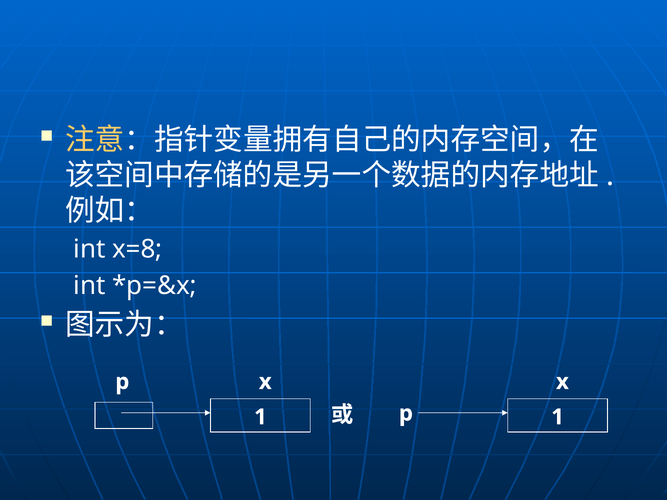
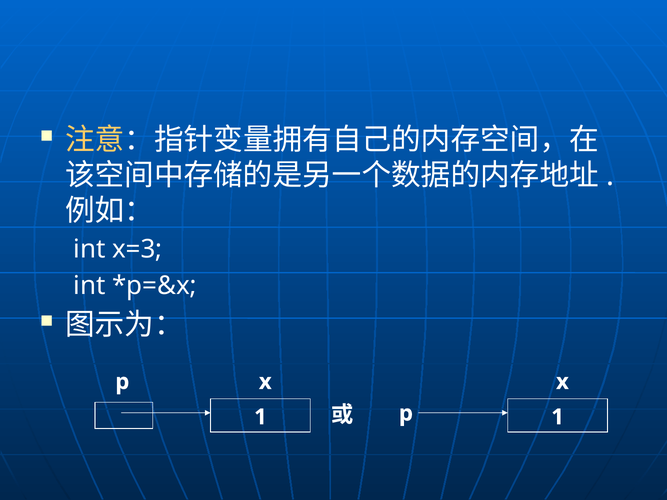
x=8: x=8 -> x=3 (137, 249)
